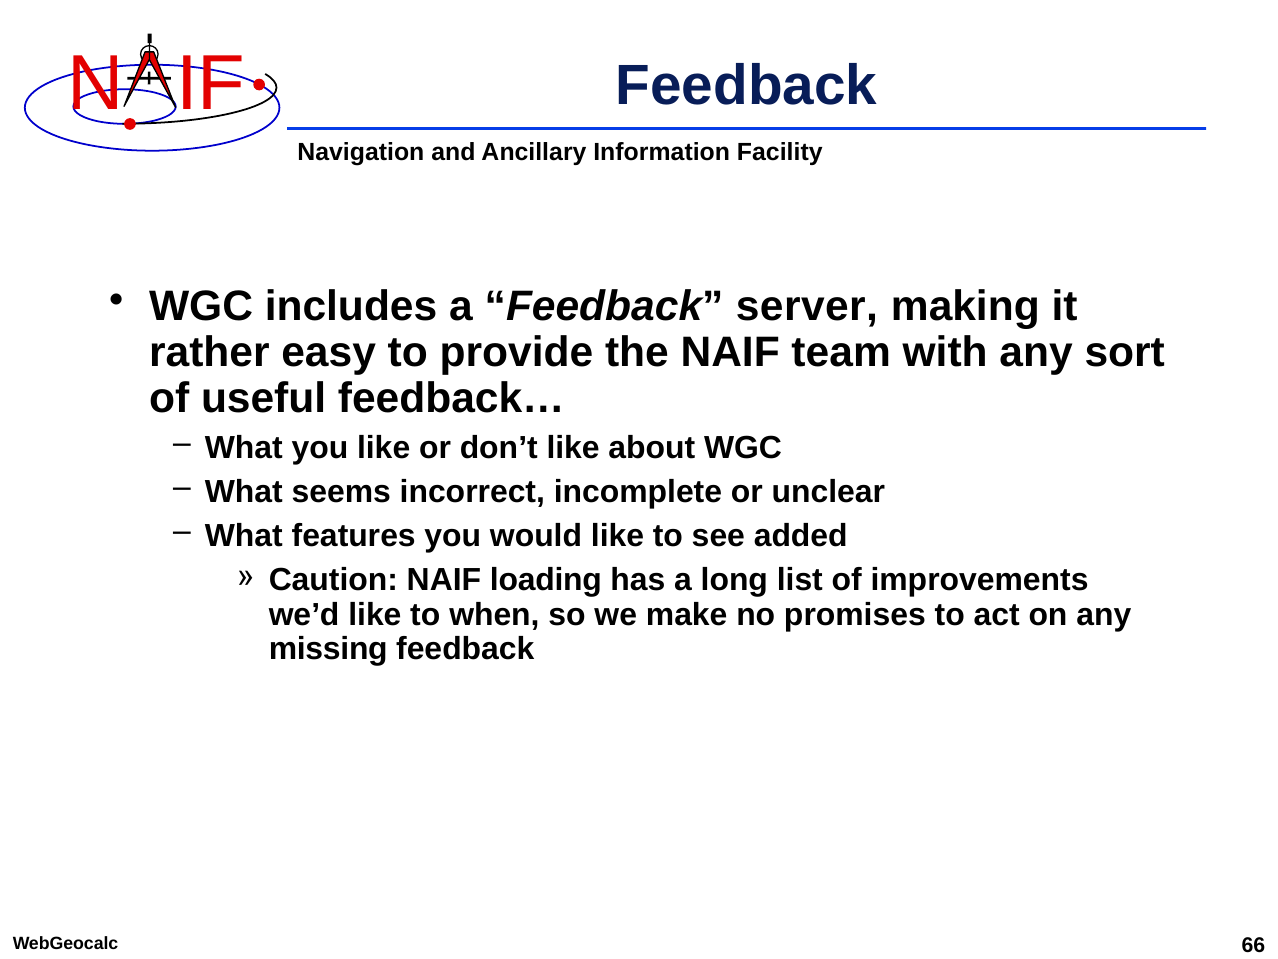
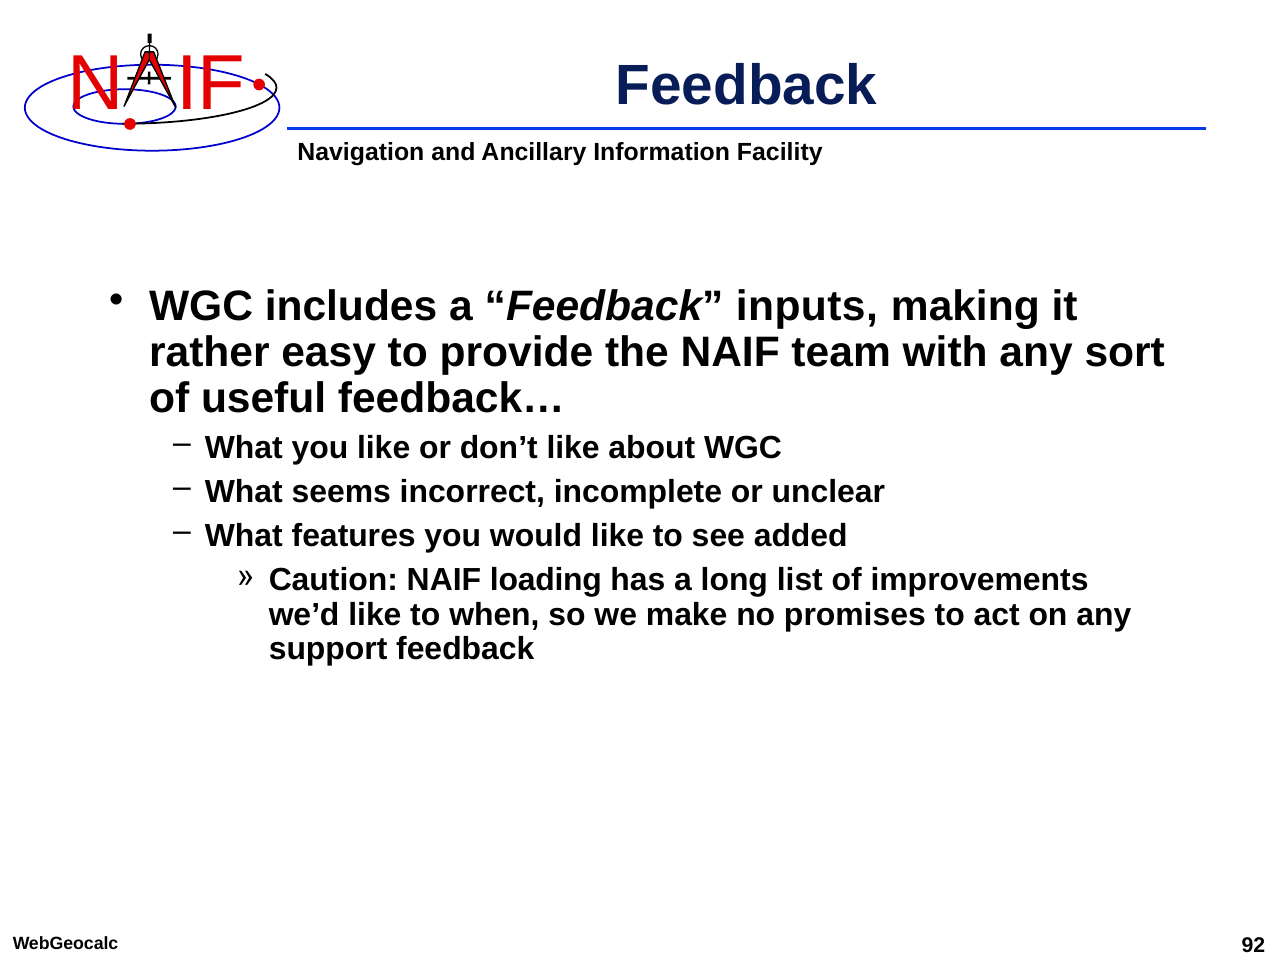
server: server -> inputs (807, 306)
missing: missing -> support (328, 649)
66: 66 -> 92 (1253, 946)
